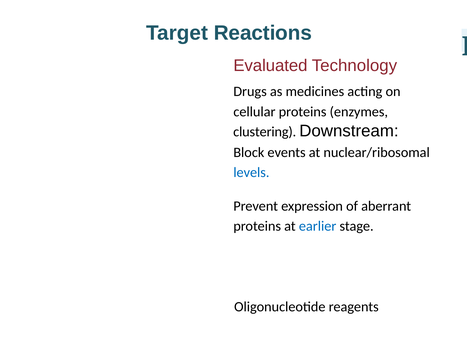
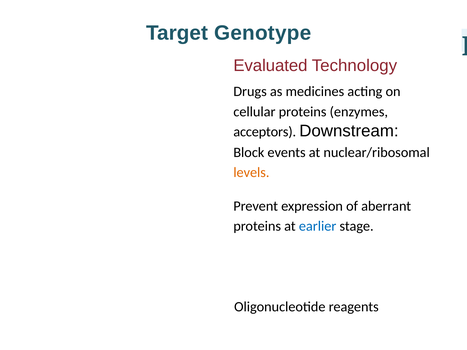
Reactions: Reactions -> Genotype (263, 33)
clustering: clustering -> acceptors (265, 132)
levels colour: blue -> orange (251, 173)
